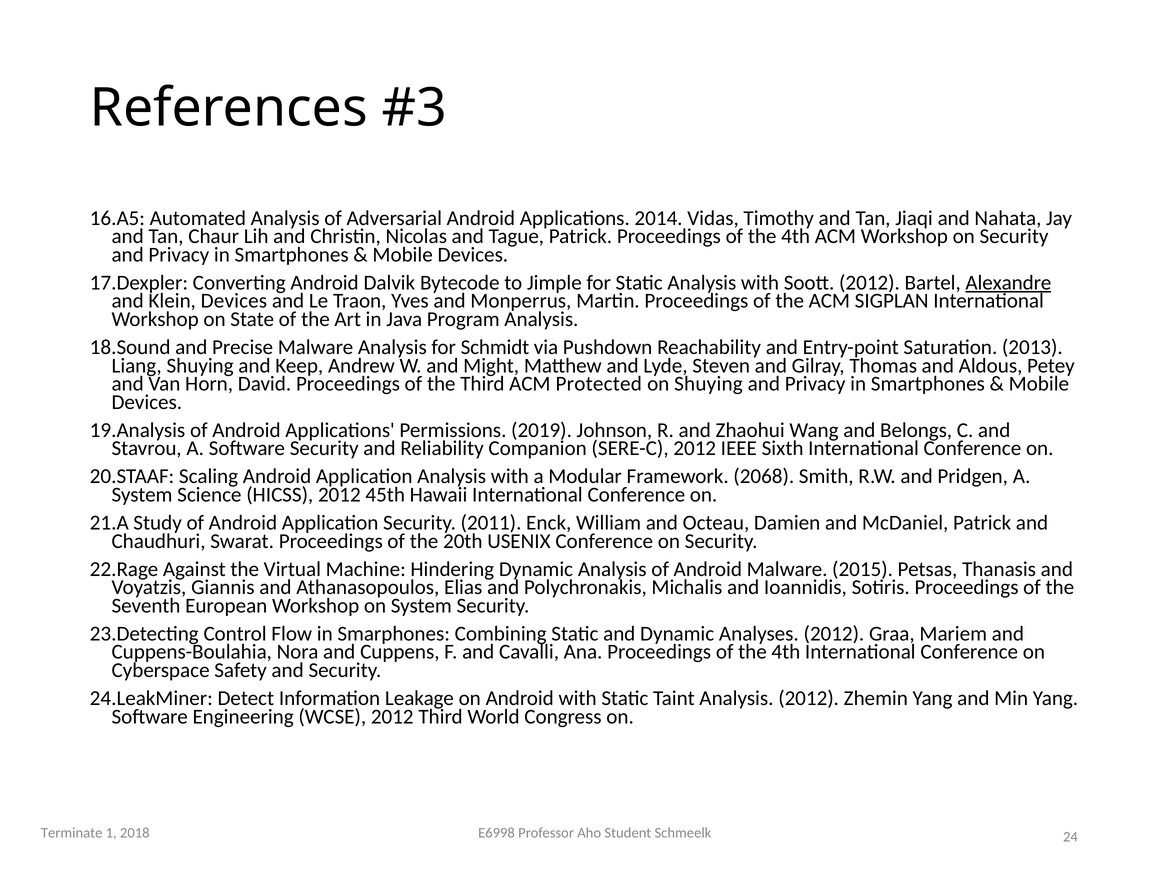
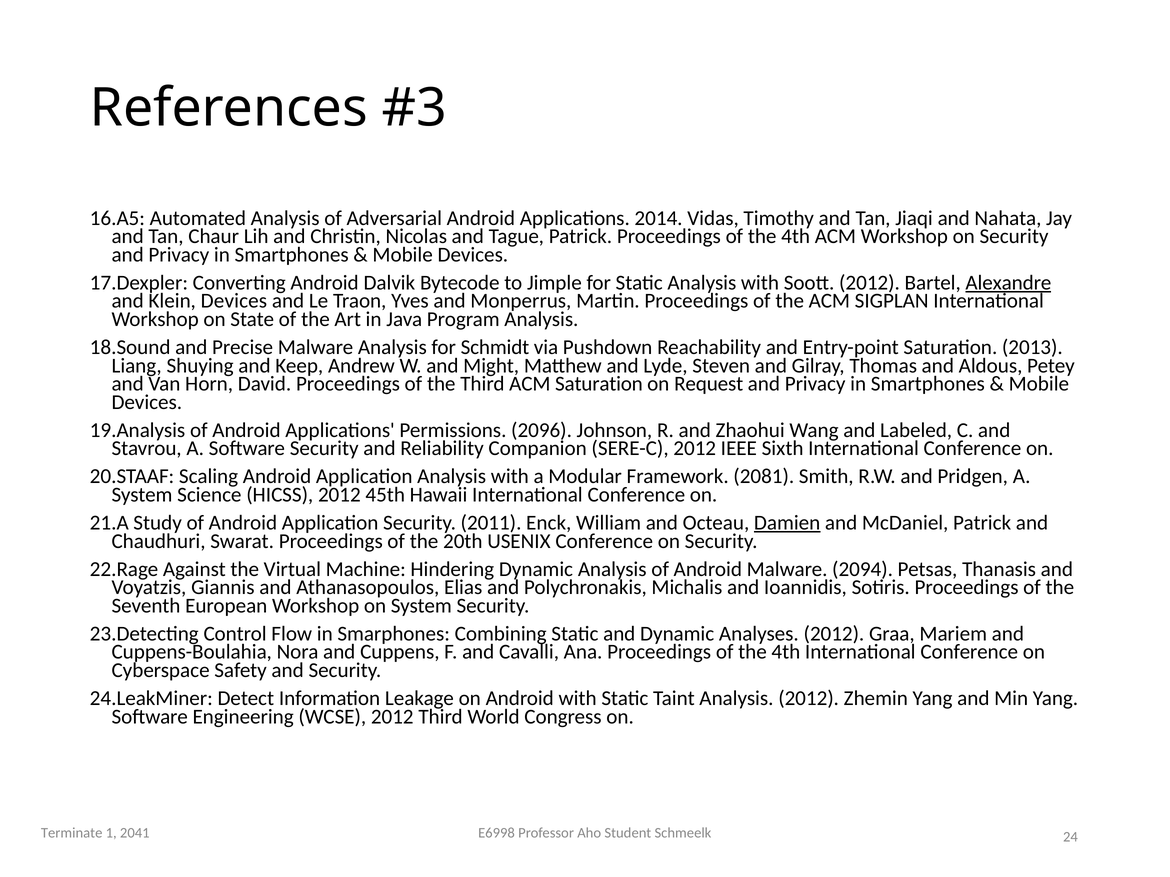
ACM Protected: Protected -> Saturation (599, 384)
on Shuying: Shuying -> Request (709, 384)
2019: 2019 -> 2096 (542, 430)
Belongs: Belongs -> Labeled (916, 430)
2068: 2068 -> 2081 (764, 477)
Damien underline: none -> present (787, 523)
2015: 2015 -> 2094 (863, 569)
2018: 2018 -> 2041 (135, 834)
